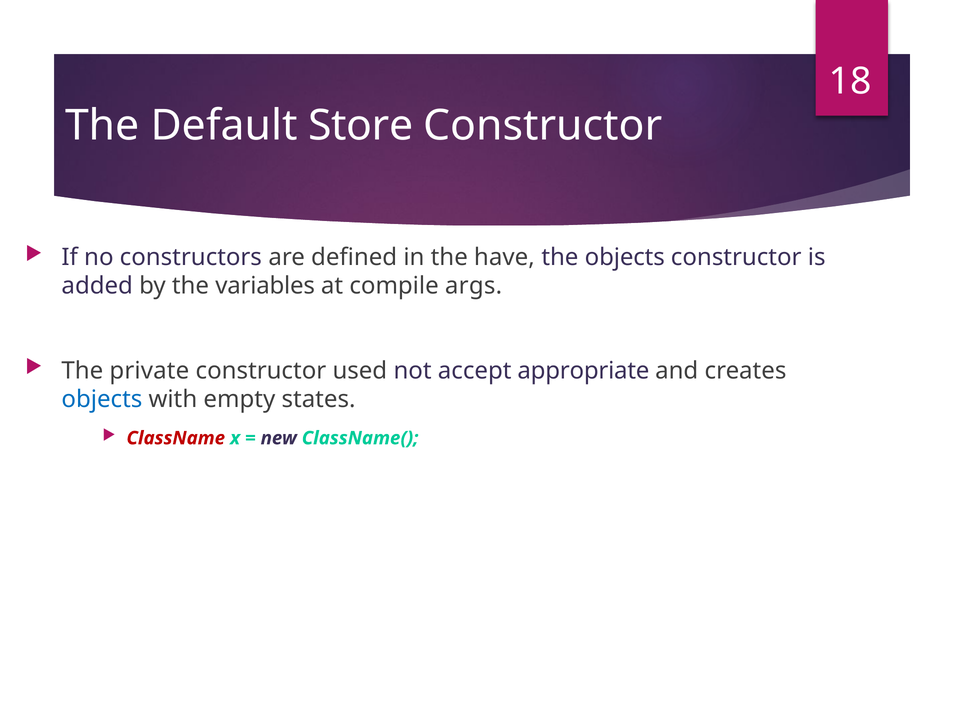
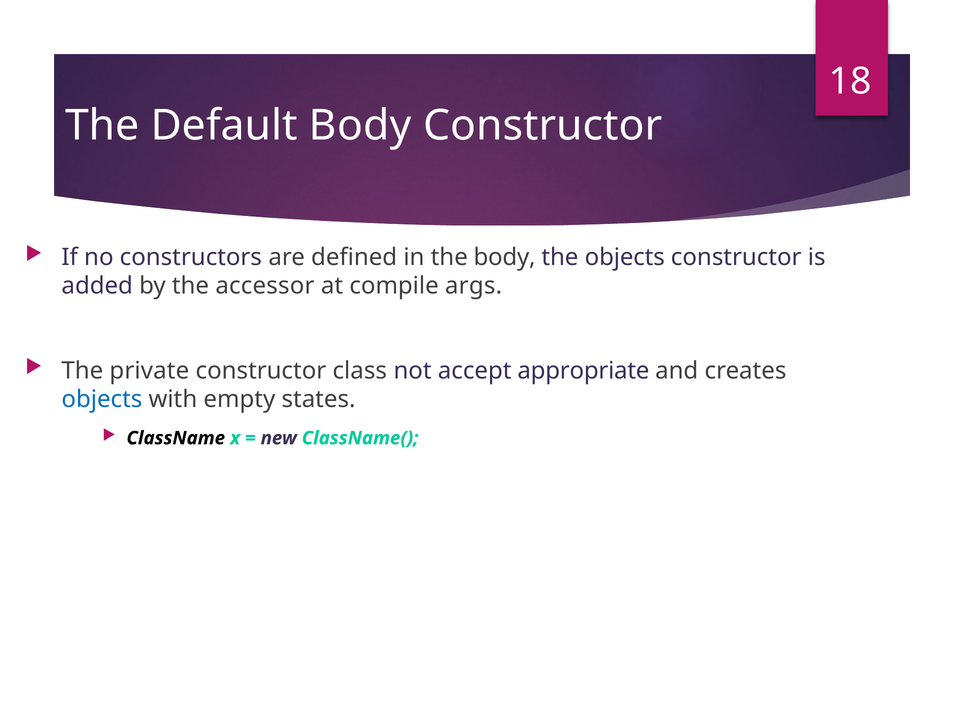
Default Store: Store -> Body (360, 126)
the have: have -> body (505, 257)
variables: variables -> accessor (265, 286)
used: used -> class (360, 371)
ClassName colour: red -> black (176, 438)
